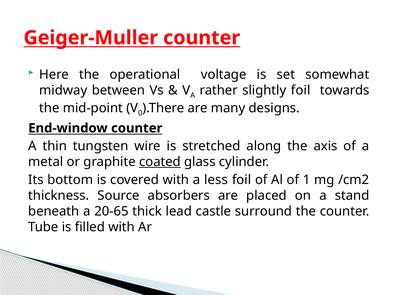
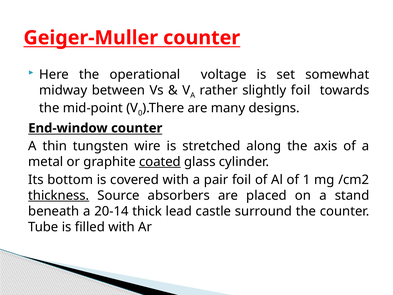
less: less -> pair (216, 180)
thickness underline: none -> present (59, 195)
20-65: 20-65 -> 20-14 (111, 211)
